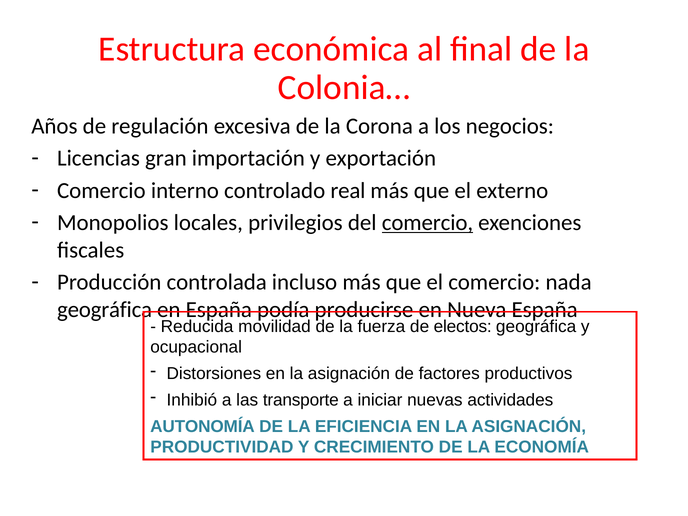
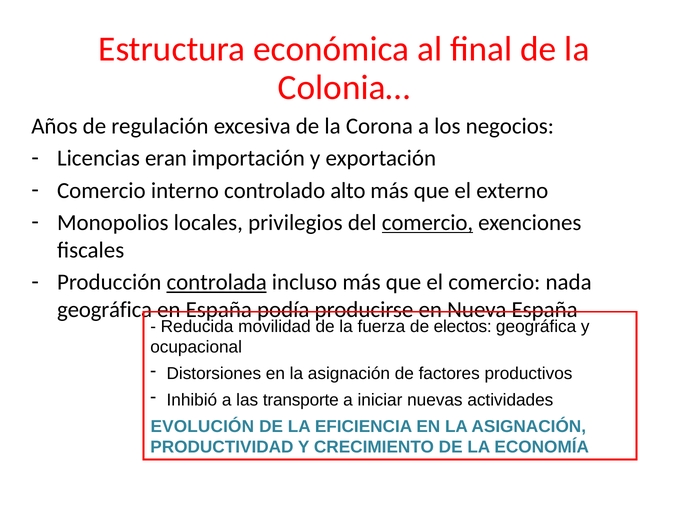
gran: gran -> eran (166, 158)
real: real -> alto (348, 191)
controlada underline: none -> present (217, 282)
AUTONOMÍA: AUTONOMÍA -> EVOLUCIÓN (202, 426)
